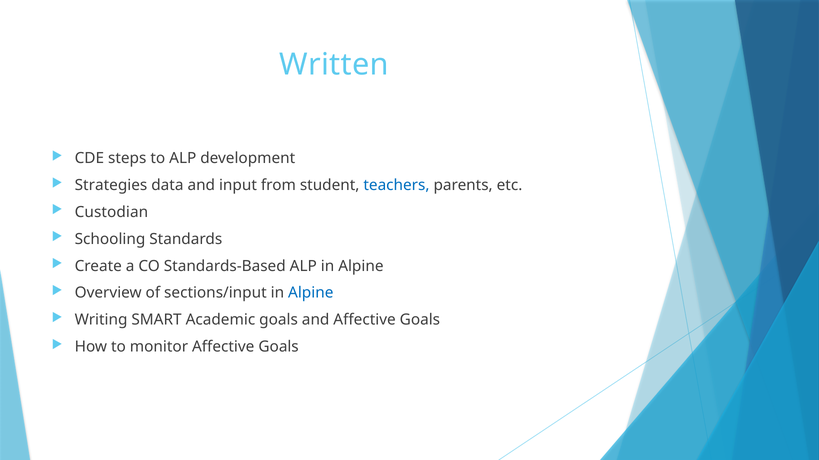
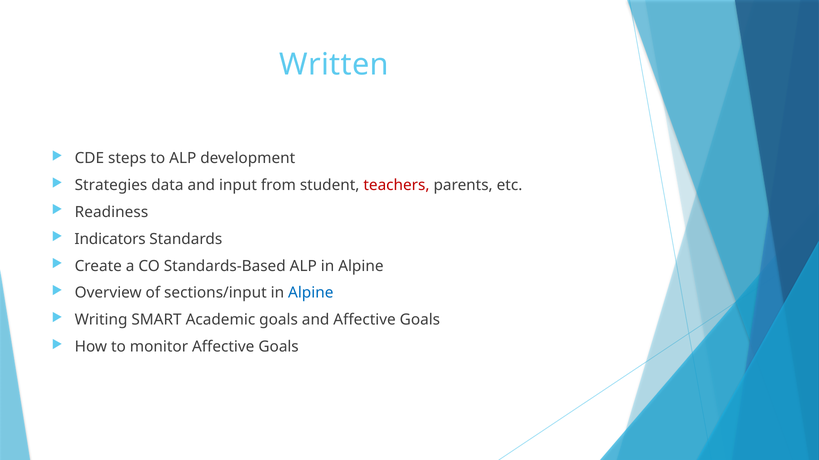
teachers colour: blue -> red (396, 185)
Custodian: Custodian -> Readiness (111, 212)
Schooling: Schooling -> Indicators (110, 239)
